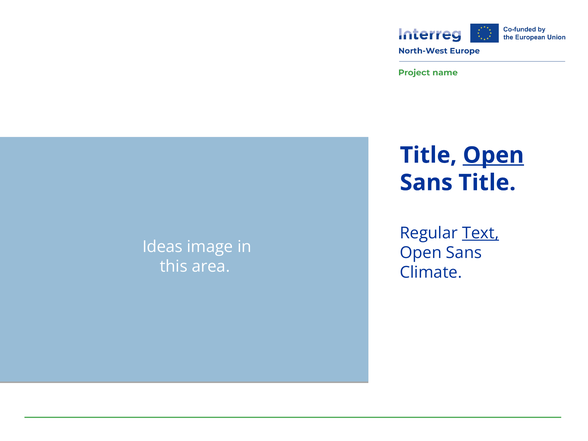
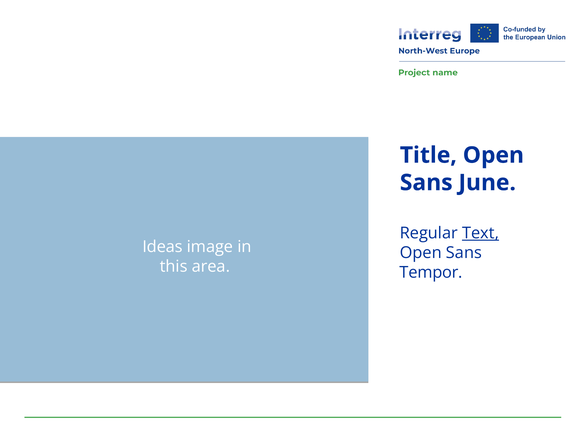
Open underline: present -> none (493, 155)
Sans Title: Title -> June (487, 183)
Climate: Climate -> Tempor (431, 272)
